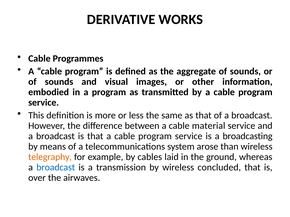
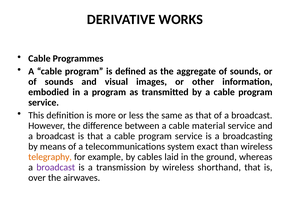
arose: arose -> exact (207, 147)
broadcast colour: blue -> purple (56, 168)
concluded: concluded -> shorthand (219, 168)
